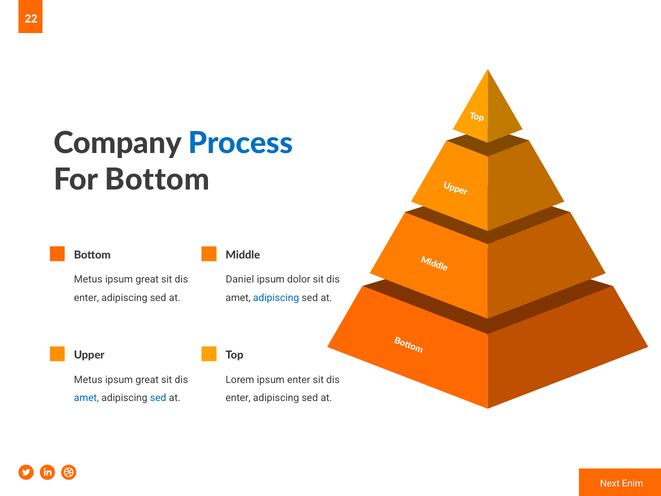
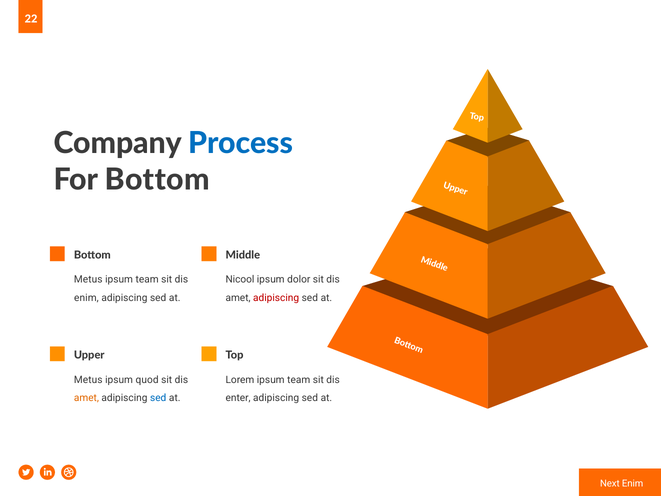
great: great -> team (147, 279)
Daniel: Daniel -> Nicool (240, 279)
enter: enter -> enim (86, 298)
adipiscing colour: blue -> red (276, 298)
great: great -> quod (147, 380)
Lorem ipsum enter: enter -> team (299, 380)
amet colour: blue -> orange (86, 398)
